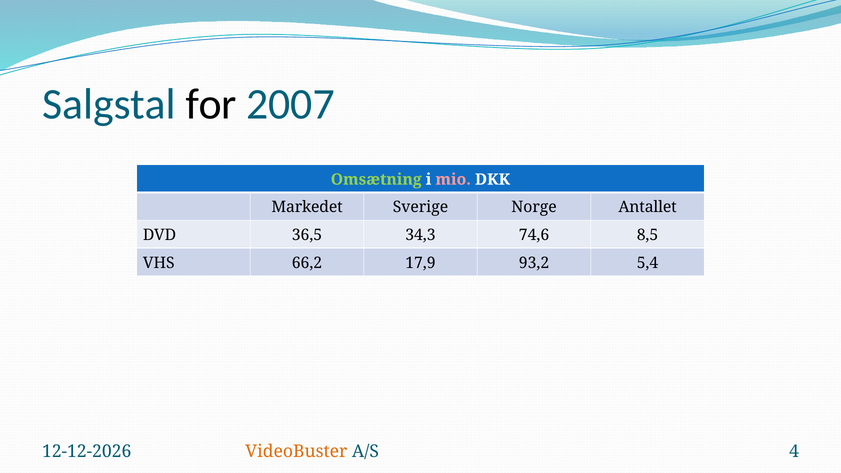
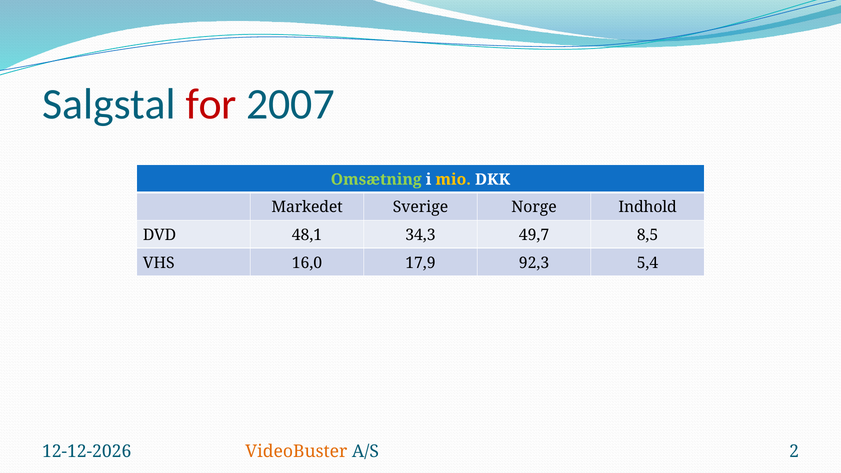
for colour: black -> red (211, 104)
mio colour: pink -> yellow (453, 179)
Antallet: Antallet -> Indhold (648, 207)
36,5: 36,5 -> 48,1 (307, 235)
74,6: 74,6 -> 49,7 (534, 235)
66,2: 66,2 -> 16,0 (307, 263)
93,2: 93,2 -> 92,3 (534, 263)
4: 4 -> 2 (794, 451)
